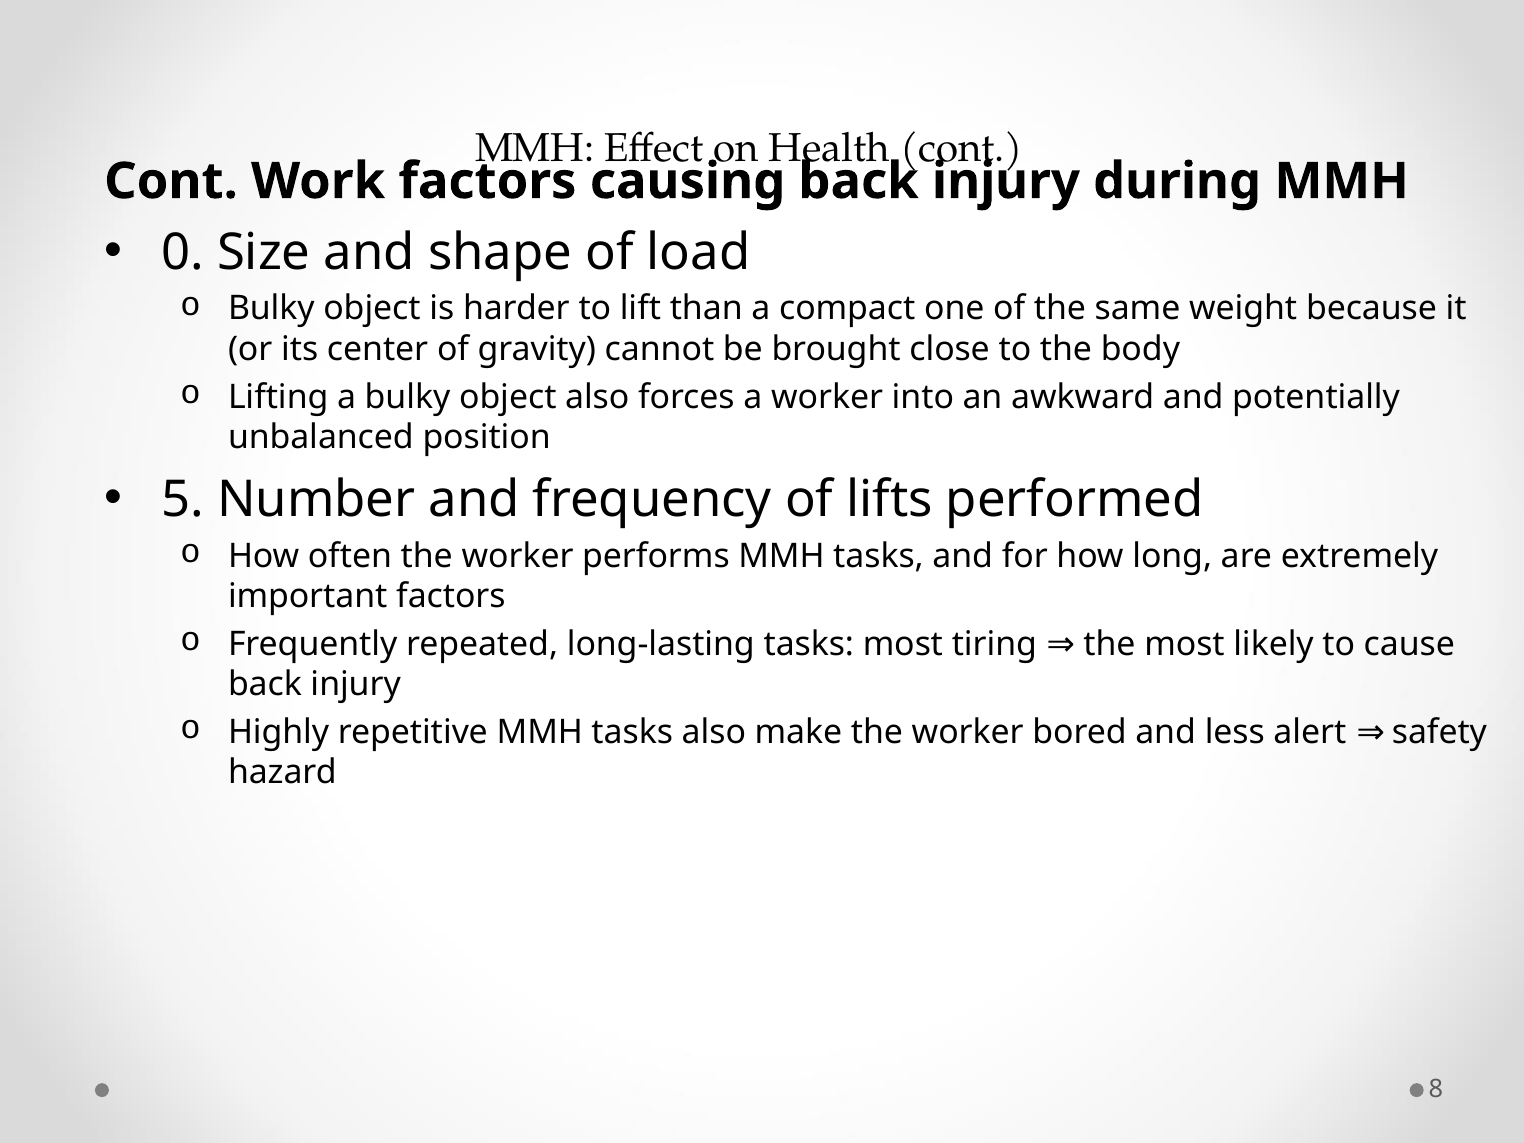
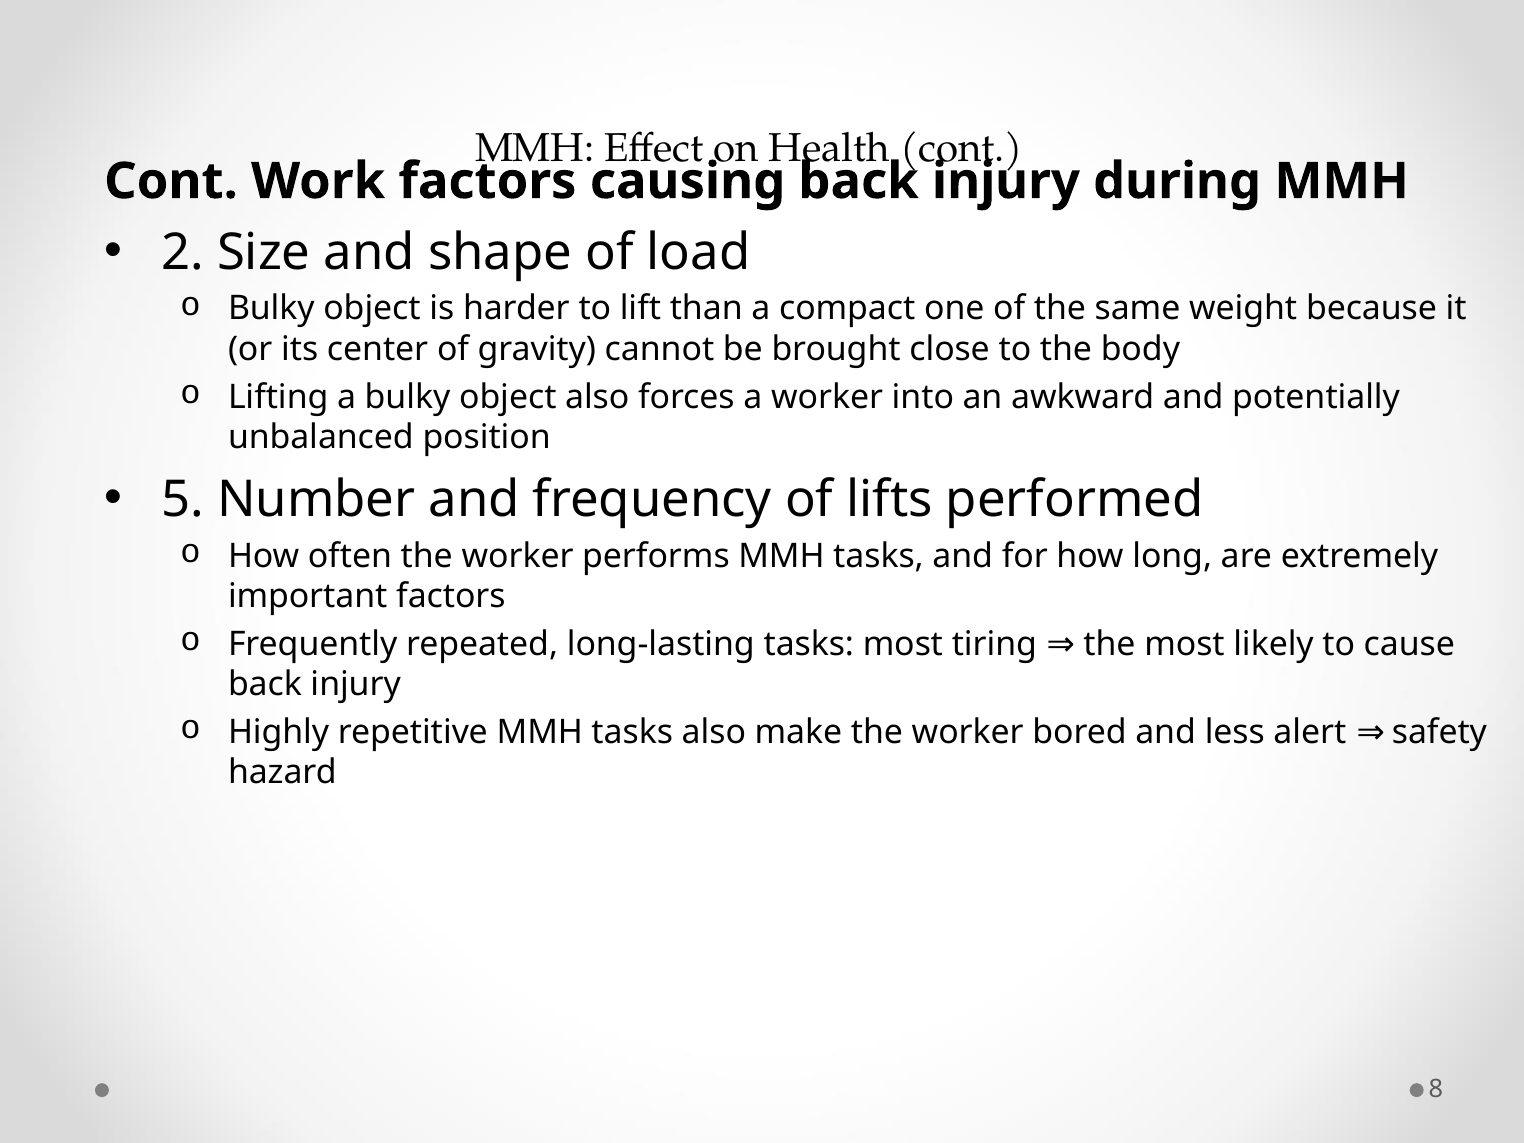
0: 0 -> 2 (183, 252)
